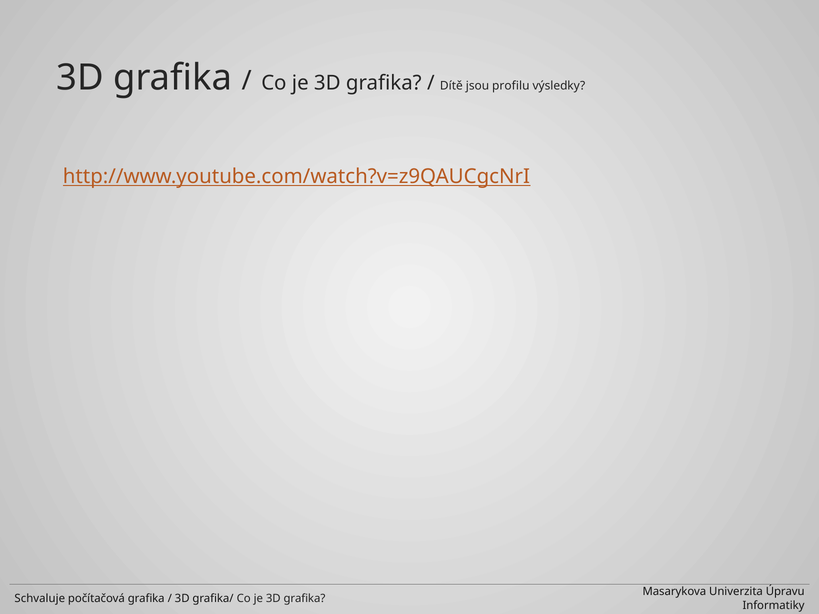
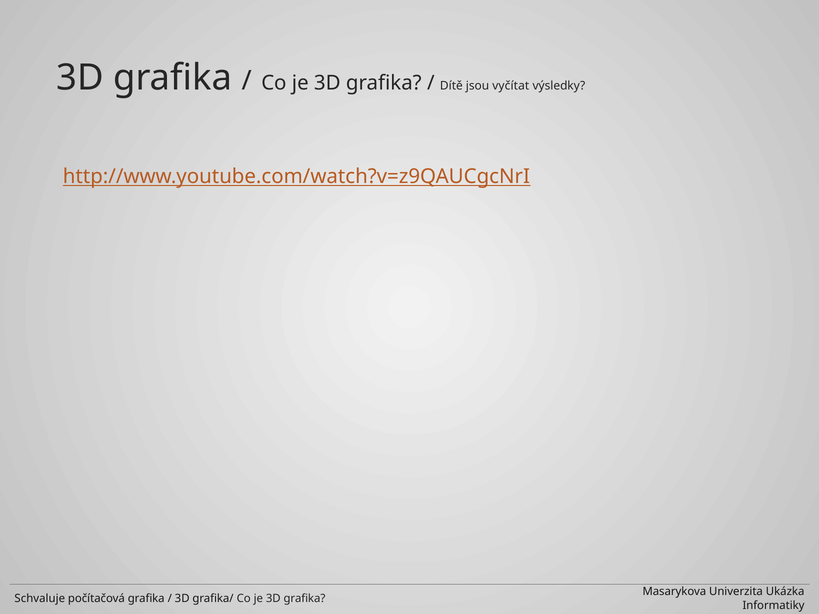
profilu: profilu -> vyčítat (511, 86)
Úpravu: Úpravu -> Ukázka (785, 592)
